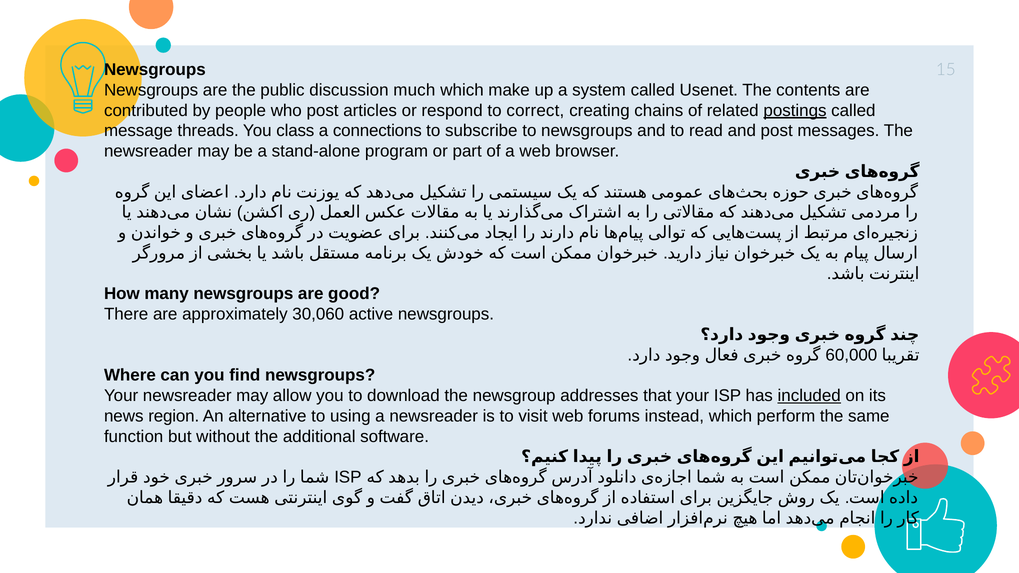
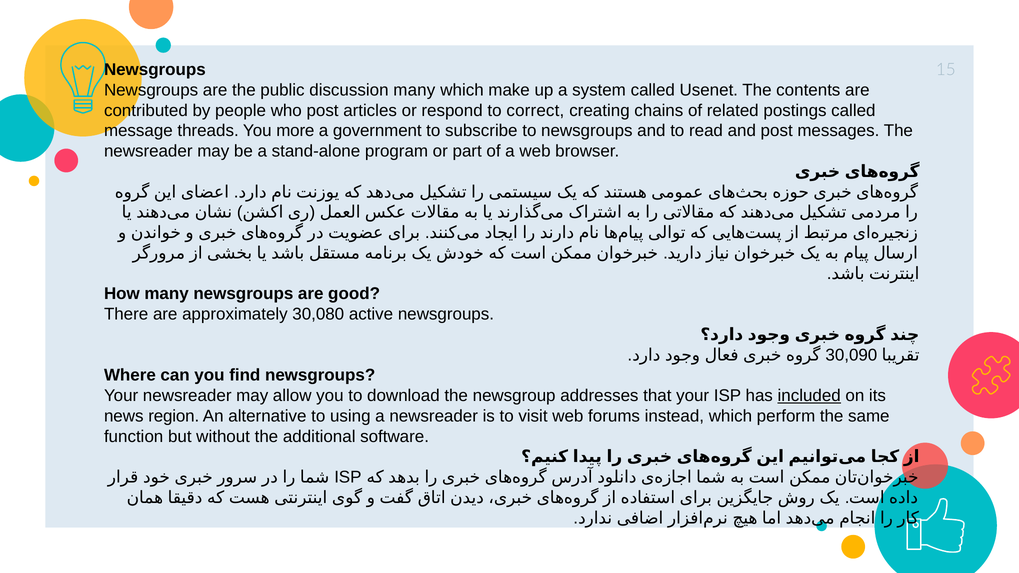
discussion much: much -> many (414, 90)
postings underline: present -> none (795, 111)
class: class -> more (295, 131)
connections: connections -> government (377, 131)
30,060: 30,060 -> 30,080 (318, 314)
60,000: 60,000 -> 30,090 (851, 355)
